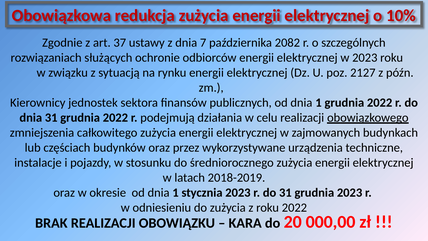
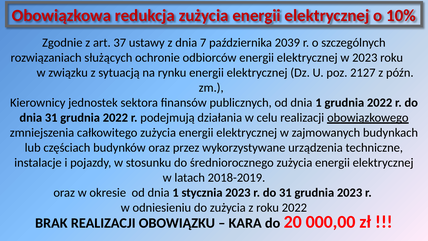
2082: 2082 -> 2039 (287, 43)
